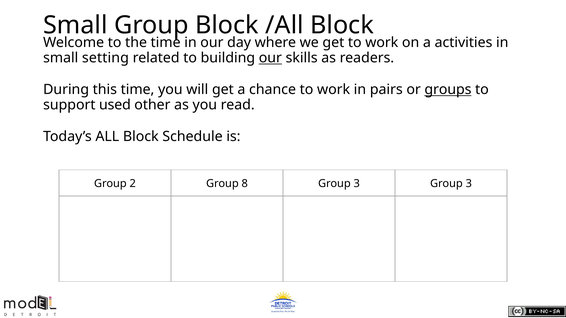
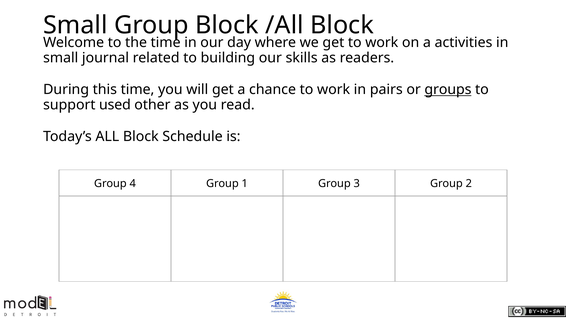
setting: setting -> journal (106, 58)
our underline: present -> none (270, 58)
2: 2 -> 4 (133, 184)
8: 8 -> 1 (245, 184)
3 Group 3: 3 -> 2 (469, 184)
